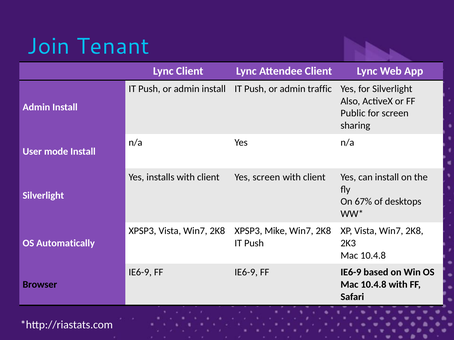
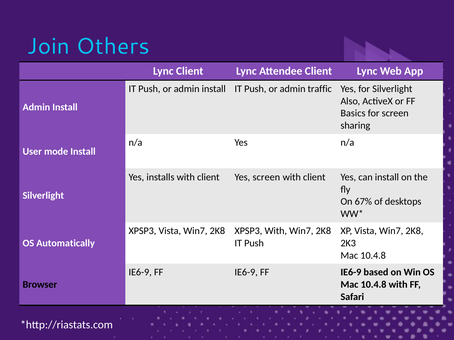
Tenant: Tenant -> Others (113, 46)
Public: Public -> Basics (353, 113)
XPSP3 Mike: Mike -> With (276, 231)
